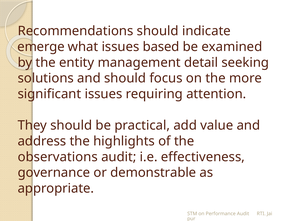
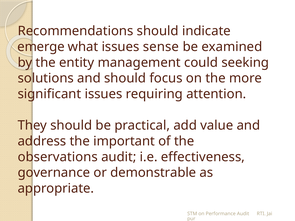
based: based -> sense (161, 47)
detail: detail -> could (201, 63)
highlights: highlights -> important (124, 141)
